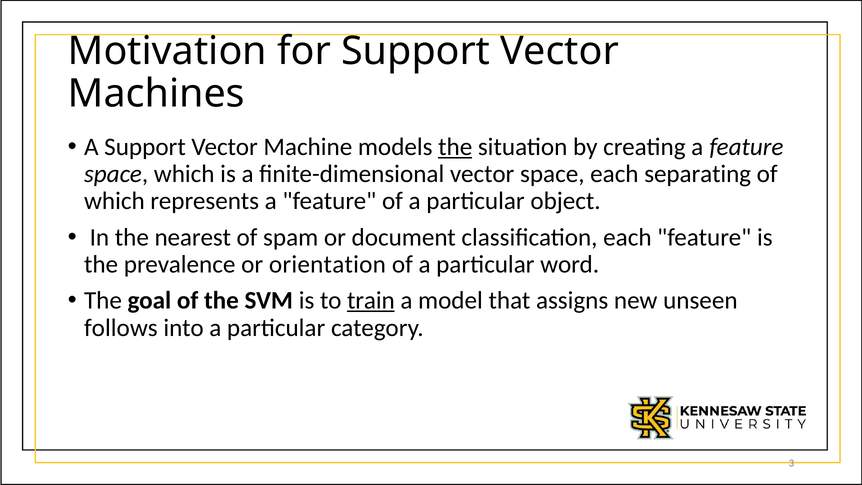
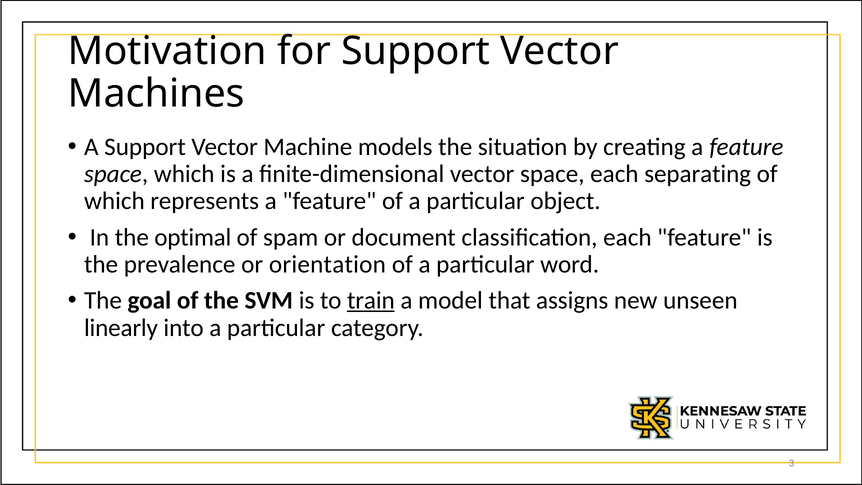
the underline: present -> none (455, 147)
nearest: nearest -> optimal (193, 237)
follows: follows -> linearly (121, 328)
